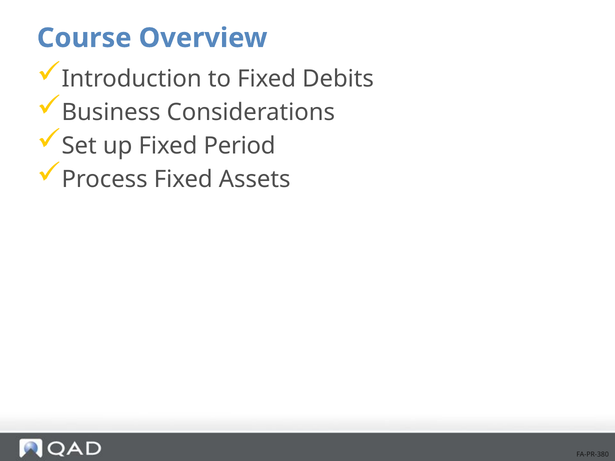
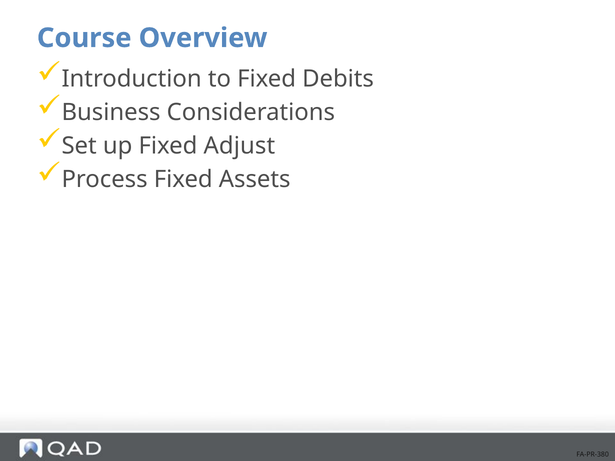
Period: Period -> Adjust (239, 146)
